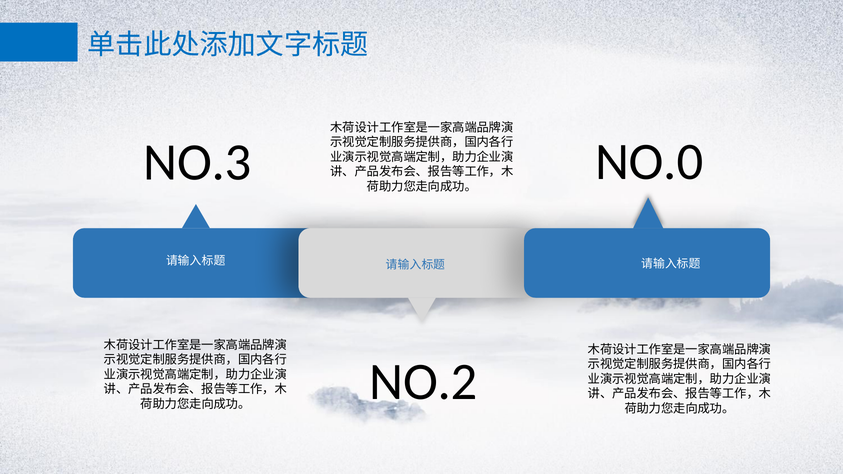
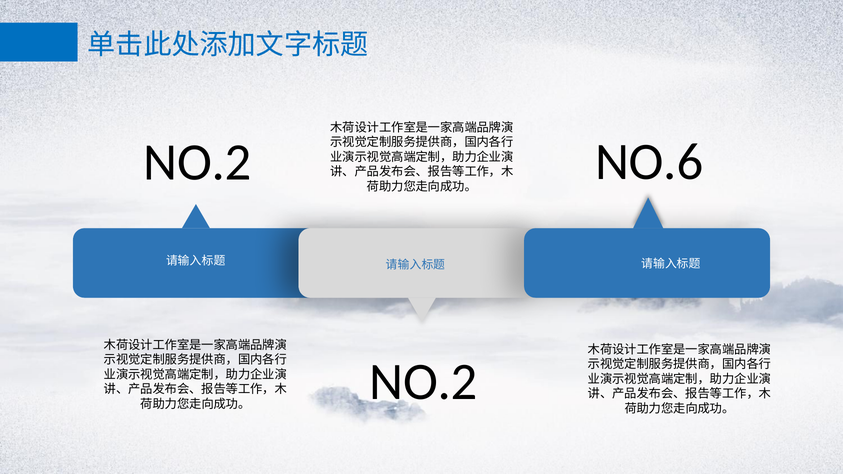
NO.0: NO.0 -> NO.6 (649, 162)
NO.3: NO.3 -> NO.2 (198, 162)
